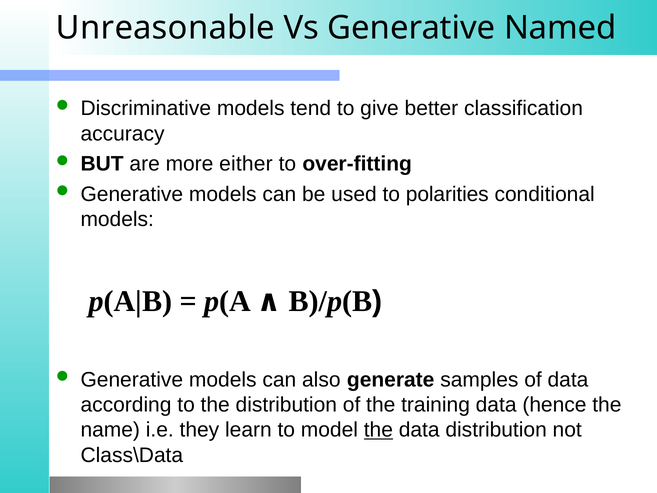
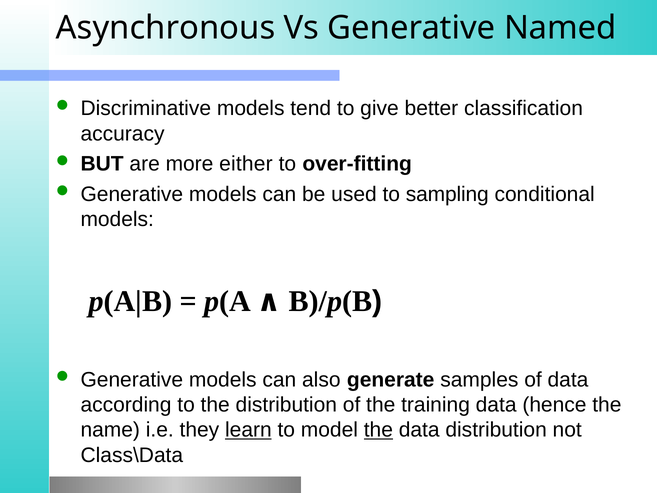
Unreasonable: Unreasonable -> Asynchronous (166, 28)
polarities: polarities -> sampling (447, 194)
learn underline: none -> present (248, 430)
